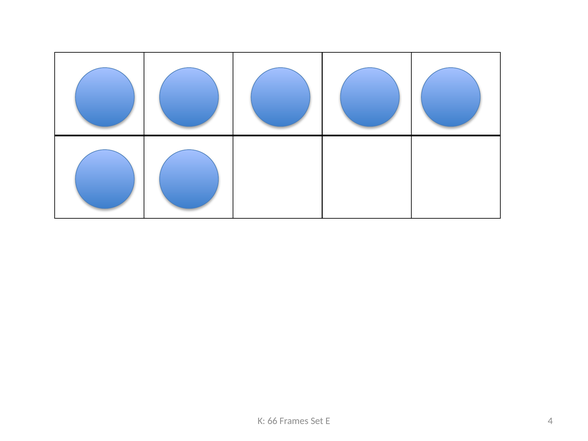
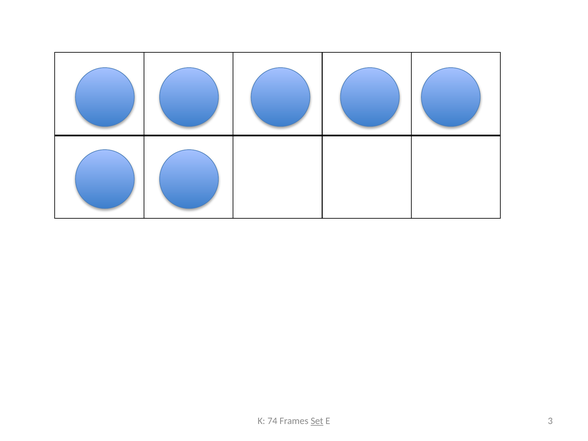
66: 66 -> 74 (272, 421)
Set underline: none -> present (317, 421)
4: 4 -> 3 (550, 421)
